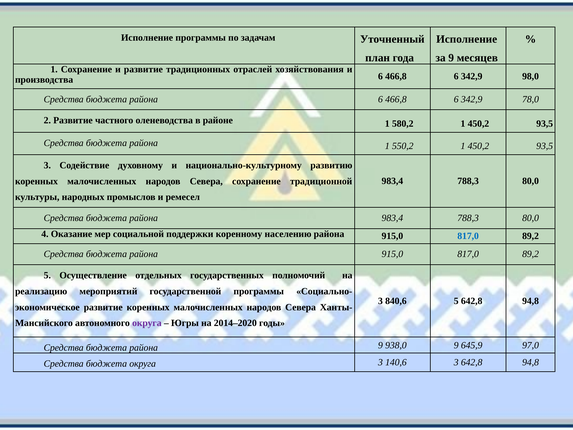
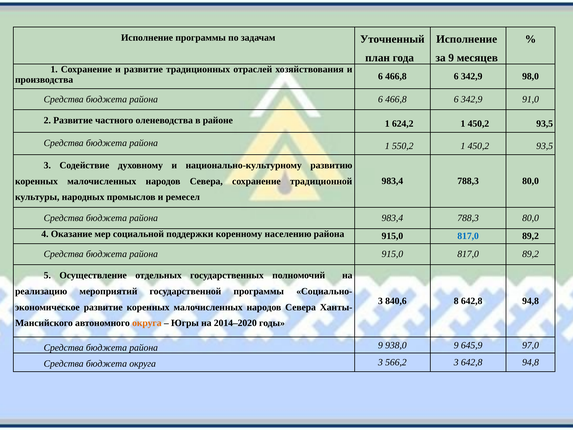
78,0: 78,0 -> 91,0 (531, 99)
580,2: 580,2 -> 624,2 (403, 124)
840,6 5: 5 -> 8 (456, 301)
округа colour: purple -> orange (147, 323)
140,6: 140,6 -> 566,2 (396, 362)
